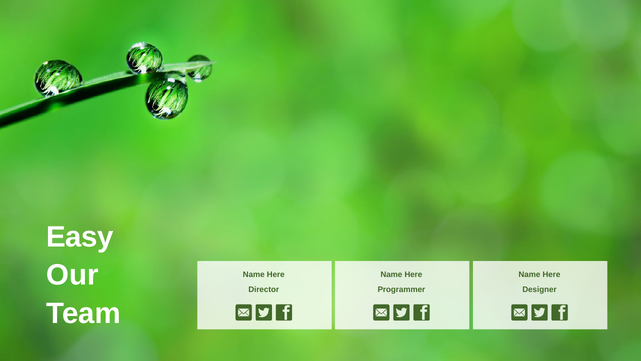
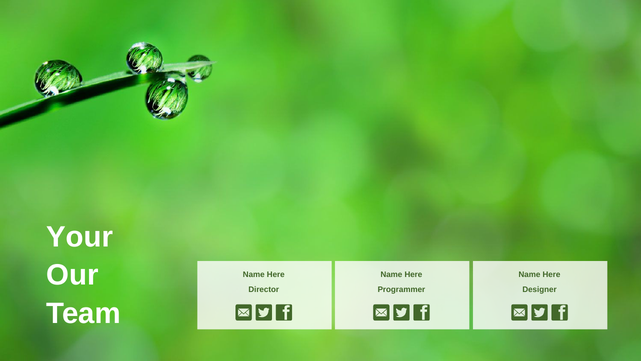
Easy: Easy -> Your (80, 237)
